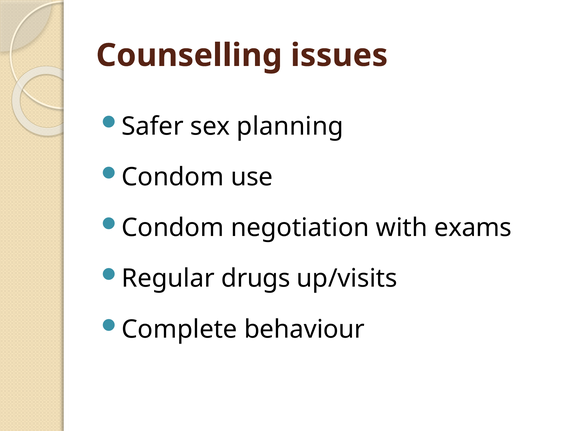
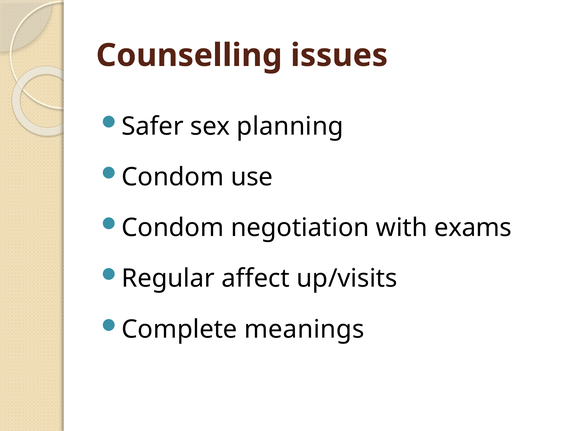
drugs: drugs -> affect (256, 279)
behaviour: behaviour -> meanings (304, 330)
